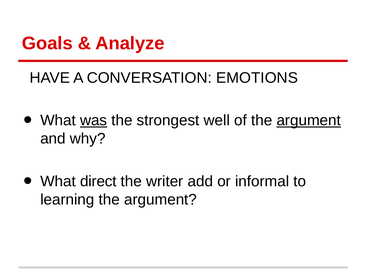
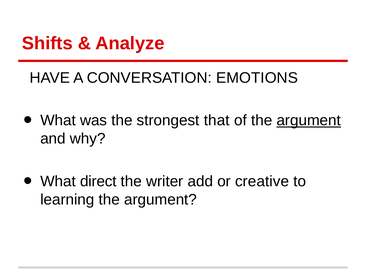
Goals: Goals -> Shifts (47, 43)
was underline: present -> none (94, 121)
well: well -> that (217, 121)
informal: informal -> creative (262, 182)
